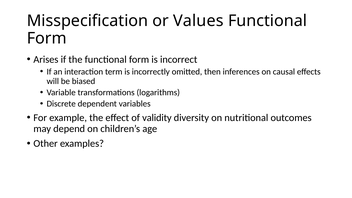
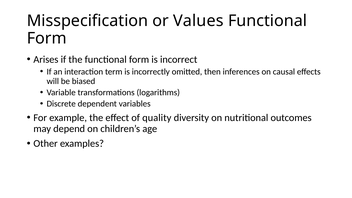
validity: validity -> quality (157, 118)
